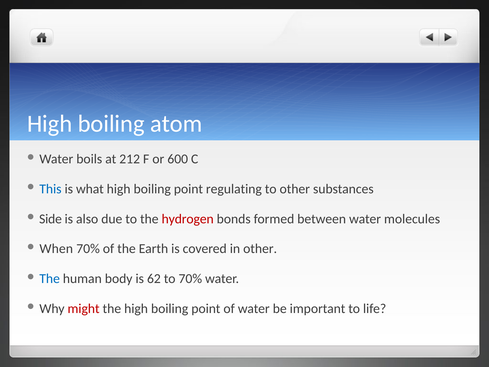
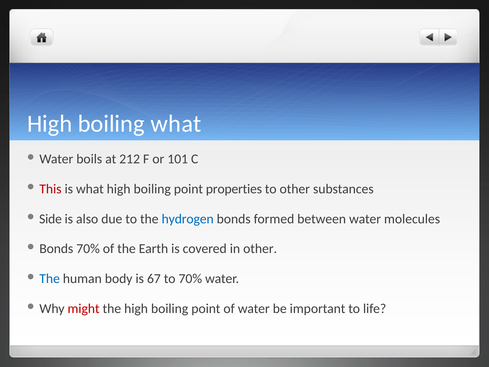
boiling atom: atom -> what (176, 124)
600: 600 -> 101 (178, 159)
This colour: blue -> red (50, 189)
regulating: regulating -> properties (234, 189)
hydrogen colour: red -> blue (188, 219)
When: When -> Bonds (56, 249)
62: 62 -> 67 (154, 279)
